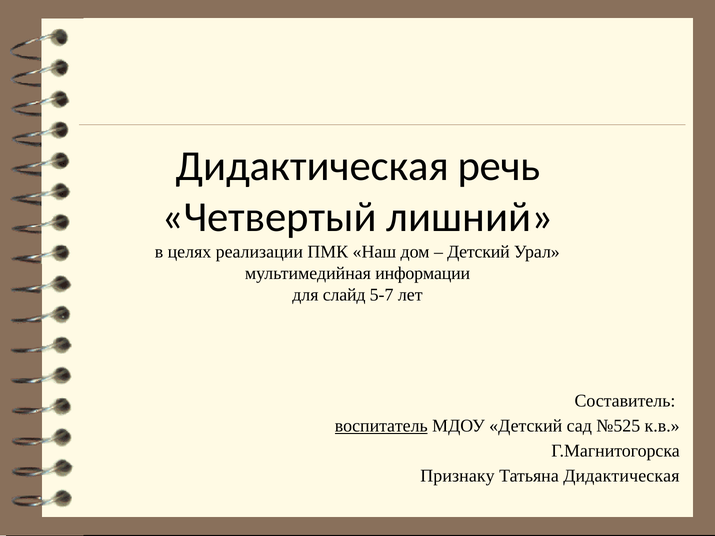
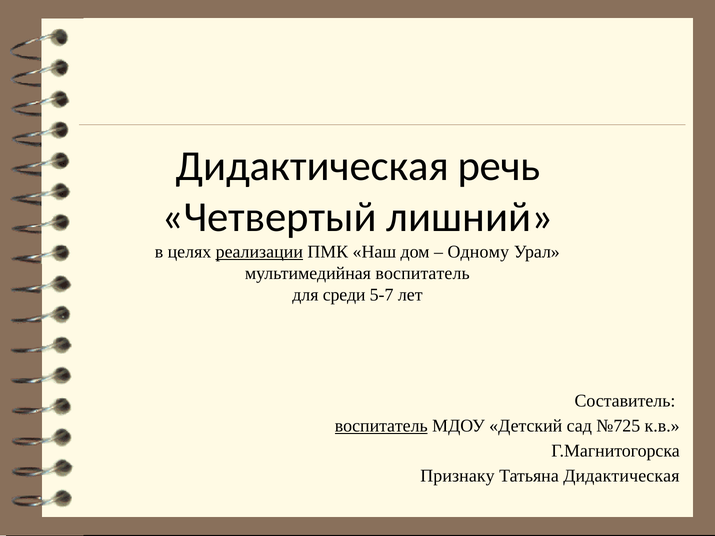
реализации underline: none -> present (259, 252)
Детский: Детский -> Одному (478, 252)
мультимедийная информации: информации -> воспитатель (423, 273)
слайд: слайд -> среди (344, 295)
№525: №525 -> №725 (618, 426)
